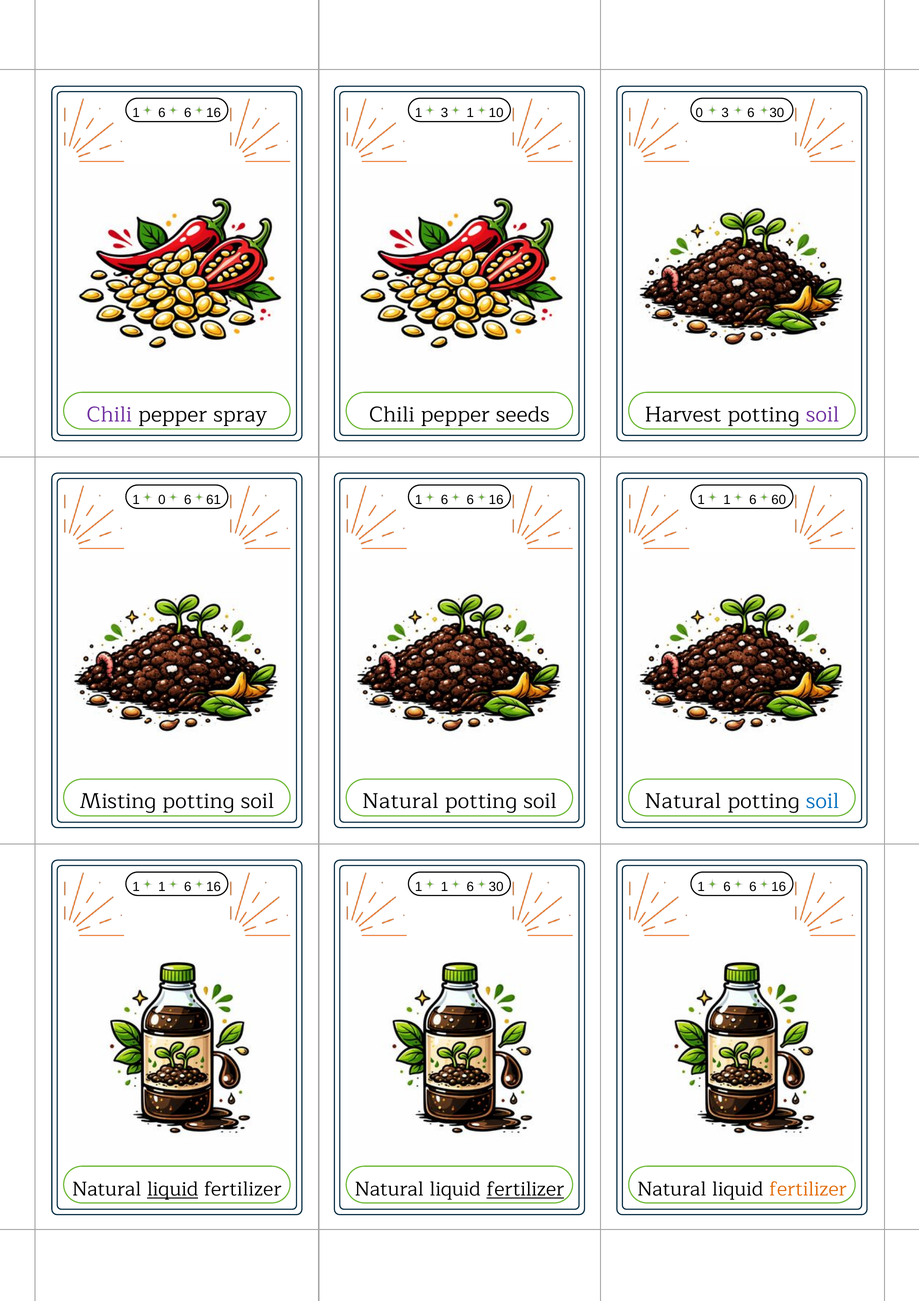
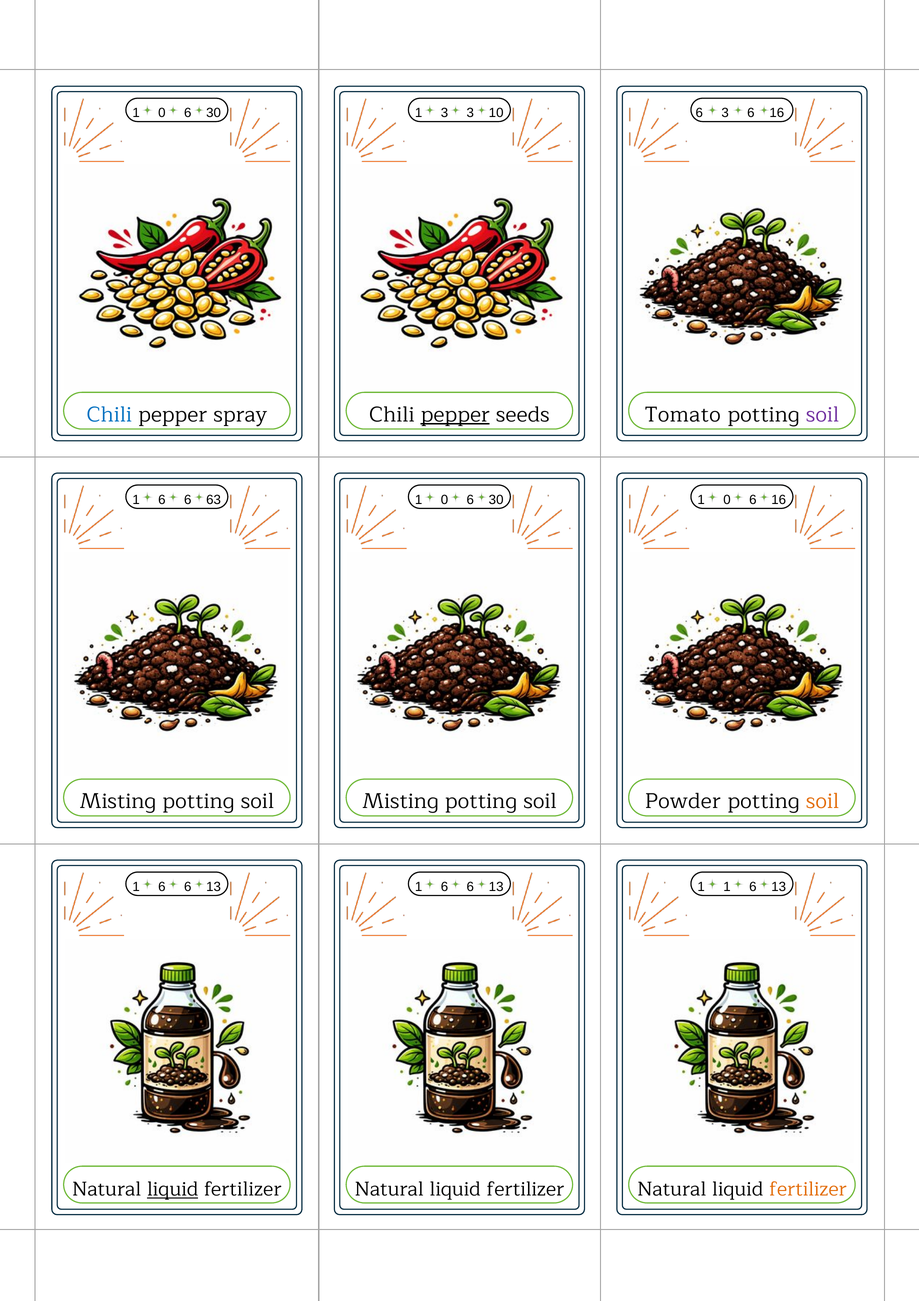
6: 6 -> 0 (162, 113)
16: 16 -> 30 (214, 113)
3 1: 1 -> 3 (470, 113)
10 0: 0 -> 6 (699, 113)
3 6 30: 30 -> 16 (777, 113)
Chili colour: purple -> blue (109, 414)
pepper underline: none -> present (455, 414)
Harvest: Harvest -> Tomato (683, 414)
0: 0 -> 6 (162, 499)
61: 61 -> 63 (214, 499)
6: 6 -> 0 (444, 499)
16: 16 -> 30 (496, 499)
1: 1 -> 0 (727, 499)
60: 60 -> 16 (779, 499)
Natural: Natural -> Misting (400, 801)
Natural: Natural -> Powder (683, 801)
soil colour: blue -> orange (822, 801)
1: 1 -> 6 (162, 886)
16: 16 -> 13 (214, 886)
1: 1 -> 6 (444, 886)
30: 30 -> 13 (496, 886)
6: 6 -> 1 (727, 886)
16: 16 -> 13 (779, 886)
fertilizer underline: present -> none (525, 1188)
